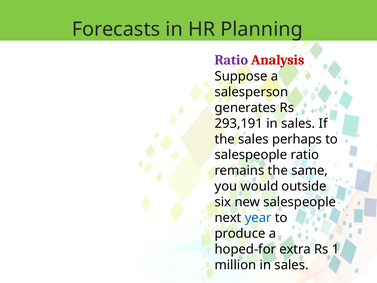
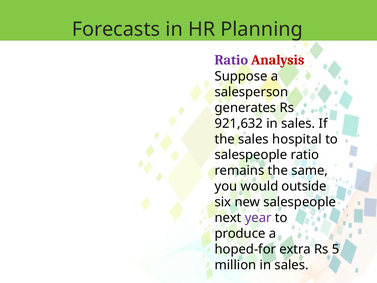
293,191: 293,191 -> 921,632 (239, 123)
perhaps: perhaps -> hospital (297, 139)
year colour: blue -> purple (258, 218)
1: 1 -> 5 (336, 249)
